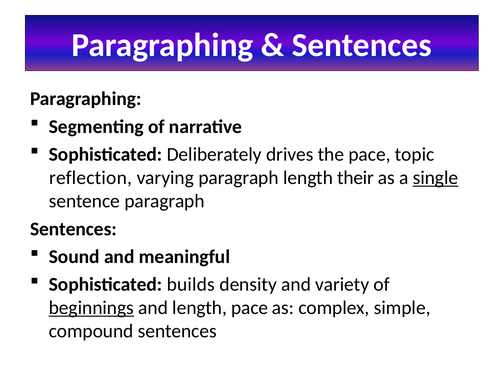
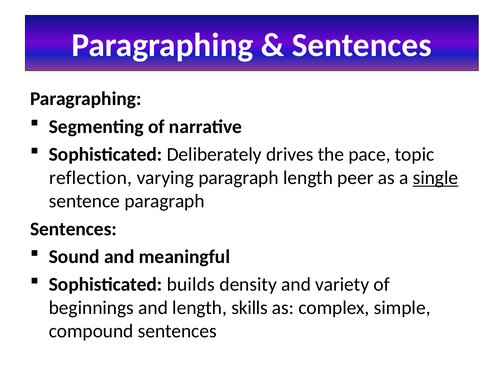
their: their -> peer (355, 178)
beginnings underline: present -> none (91, 308)
length pace: pace -> skills (250, 308)
